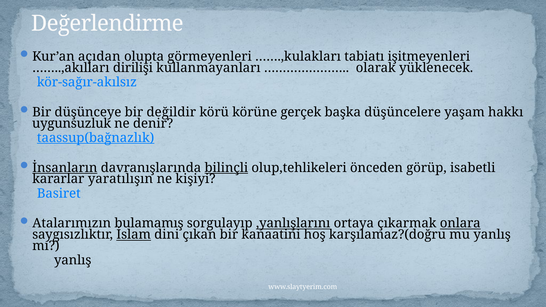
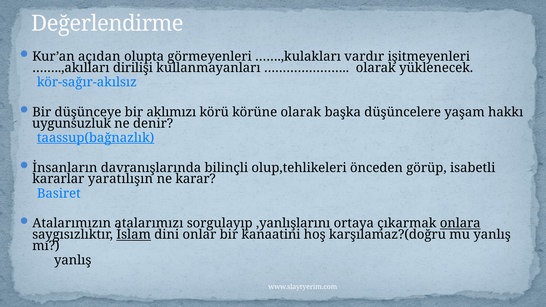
tabiatı: tabiatı -> vardır (364, 56)
değildir: değildir -> aklımızı (171, 112)
körüne gerçek: gerçek -> olarak (301, 112)
İnsanların underline: present -> none (65, 168)
bilinçli underline: present -> none (226, 168)
kişiyi: kişiyi -> karar (196, 179)
bulamamış: bulamamış -> atalarımızı (149, 223)
,yanlışlarını underline: present -> none (293, 223)
çıkan: çıkan -> onlar (199, 235)
